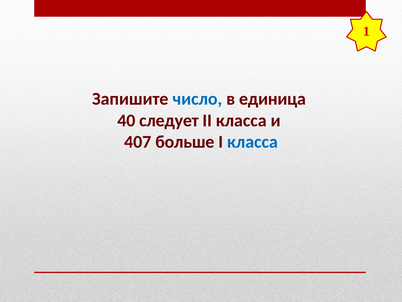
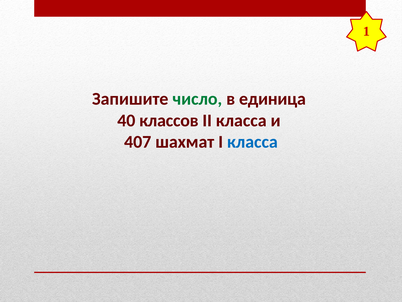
число colour: blue -> green (197, 99)
следует: следует -> классов (169, 120)
больше: больше -> шахмат (185, 142)
